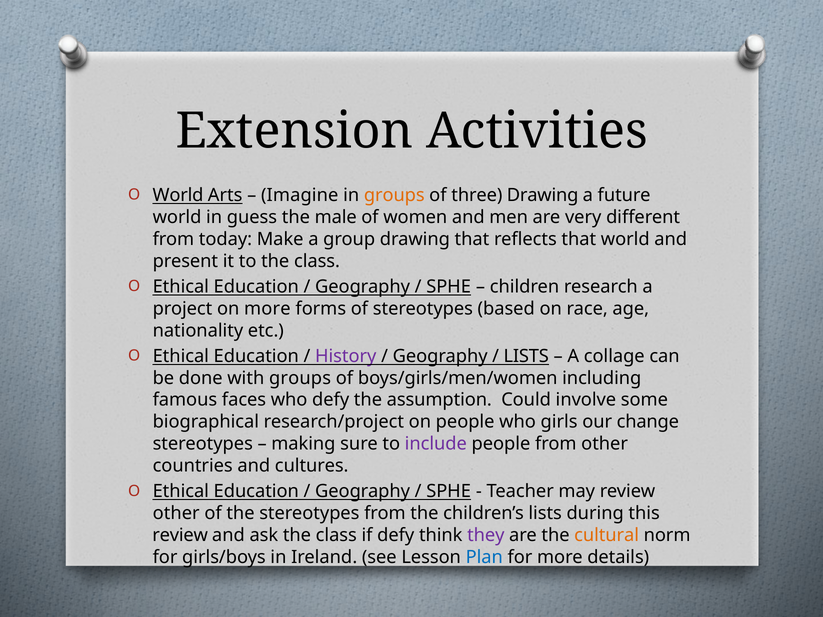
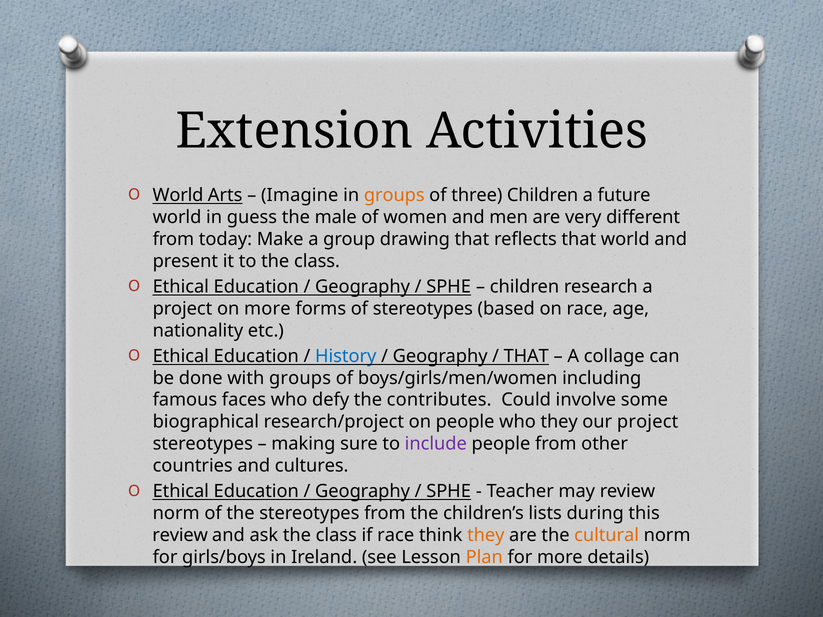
three Drawing: Drawing -> Children (543, 195)
History colour: purple -> blue (346, 356)
LISTS: LISTS -> THAT (526, 356)
assumption: assumption -> contributes (439, 400)
who girls: girls -> they (559, 422)
our change: change -> project (648, 422)
other: other -> norm (176, 513)
if defy: defy -> race (396, 535)
they colour: purple -> orange (486, 535)
Plan colour: blue -> orange (484, 557)
